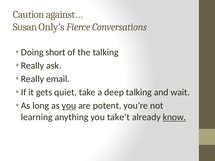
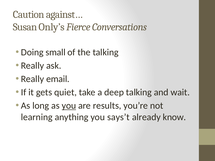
short: short -> small (56, 52)
potent: potent -> results (107, 106)
take’t: take’t -> says’t (118, 117)
know underline: present -> none (174, 117)
